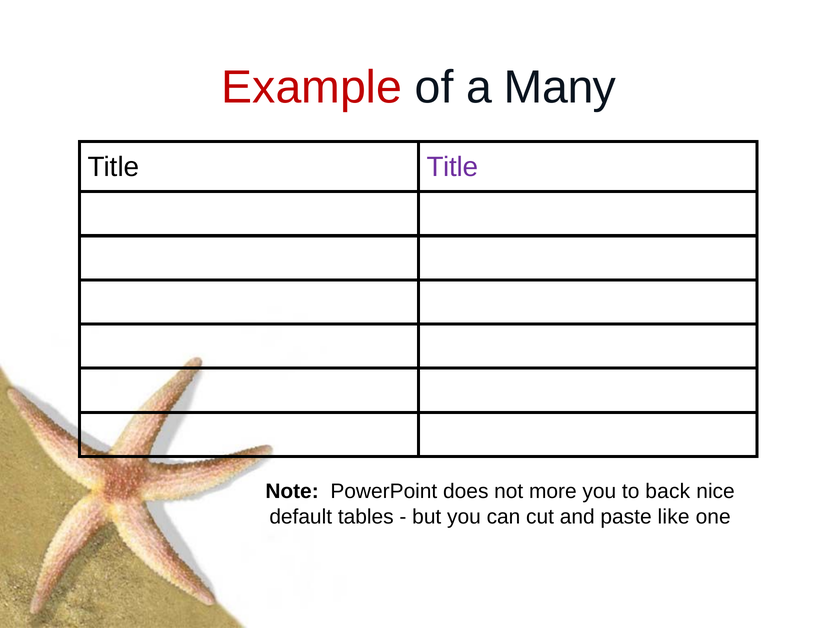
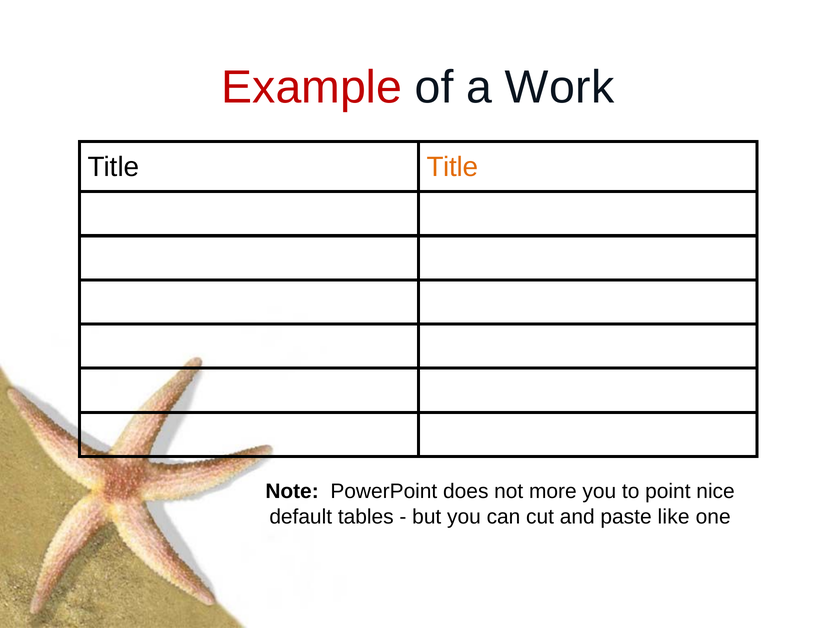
Many: Many -> Work (560, 87)
Title colour: purple -> orange (452, 167)
back: back -> point (668, 491)
